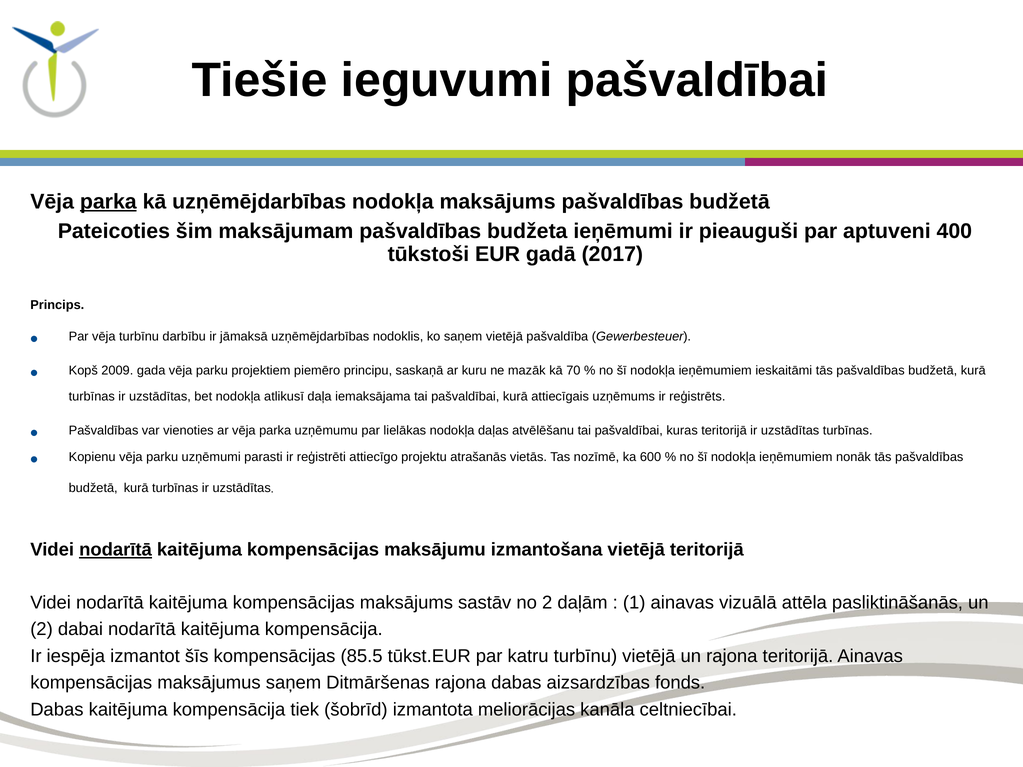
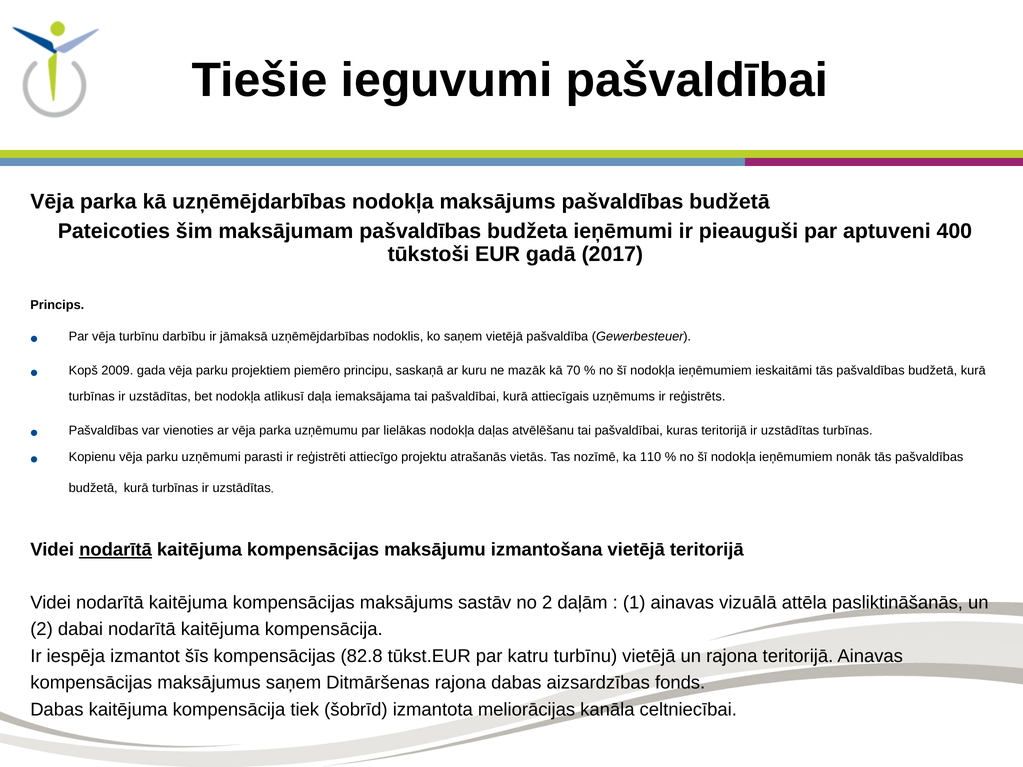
parka underline: present -> none (108, 202)
600: 600 -> 110 (651, 457)
85.5: 85.5 -> 82.8 (362, 656)
